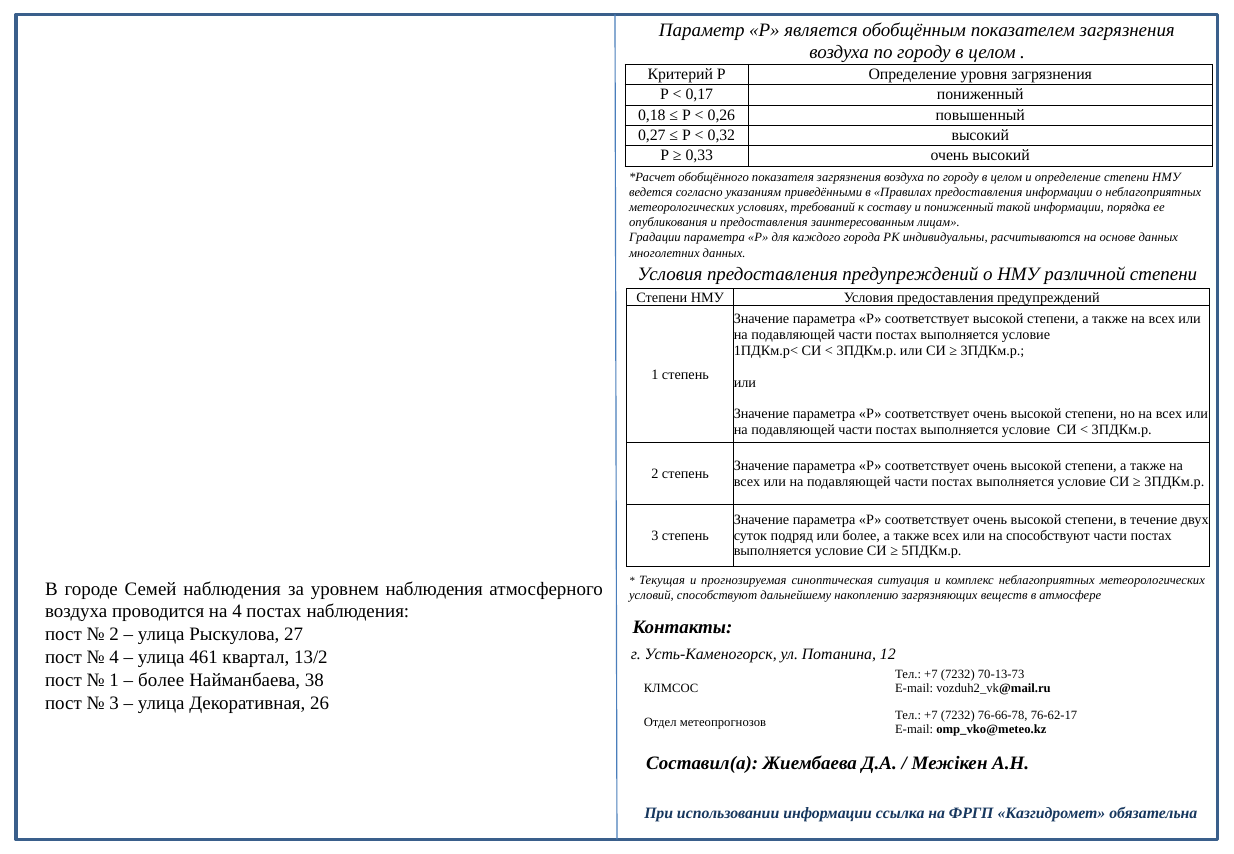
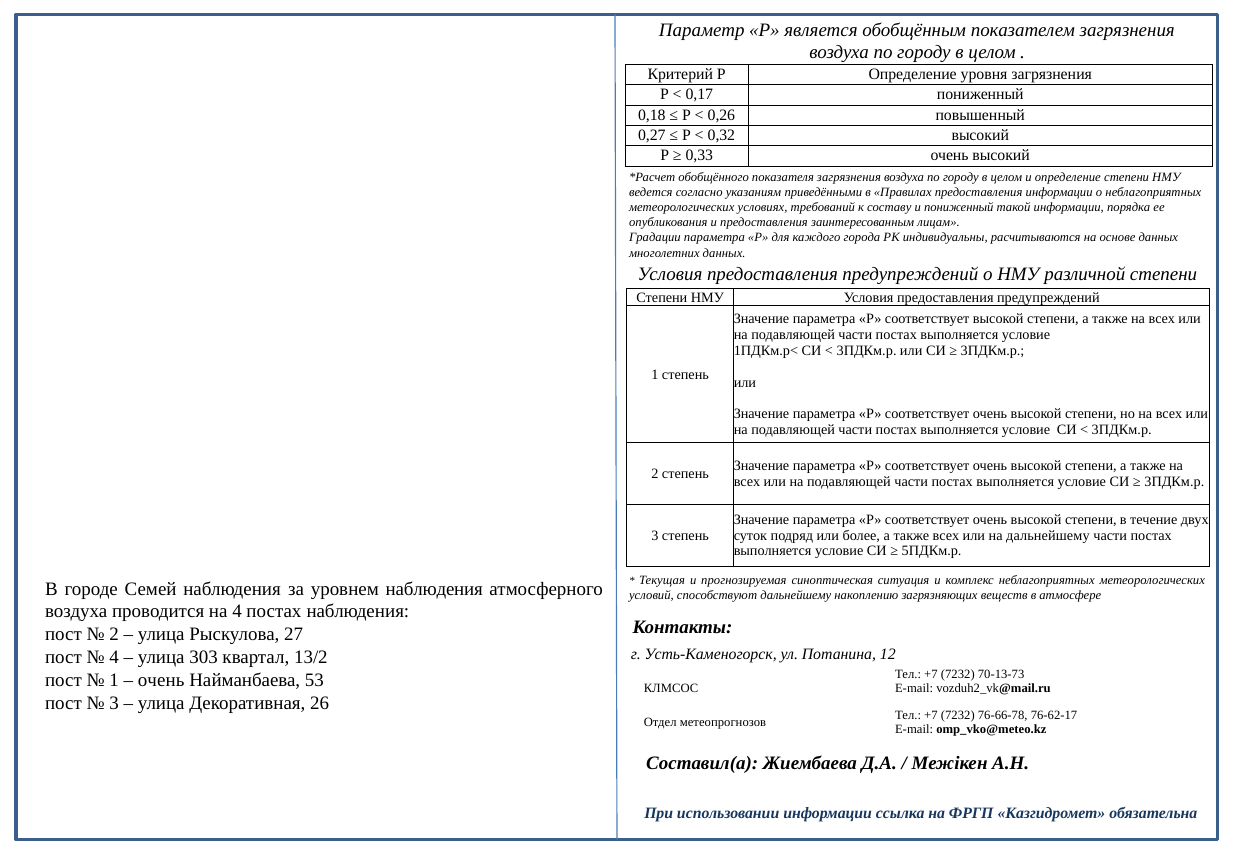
на способствуют: способствуют -> дальнейшему (1048, 536)
461: 461 -> 303 (204, 657)
более: более -> очень (161, 680)
38: 38 -> 53 (314, 680)
